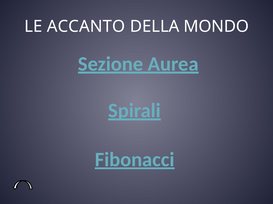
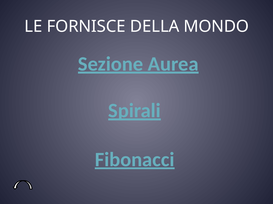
ACCANTO: ACCANTO -> FORNISCE (86, 26)
